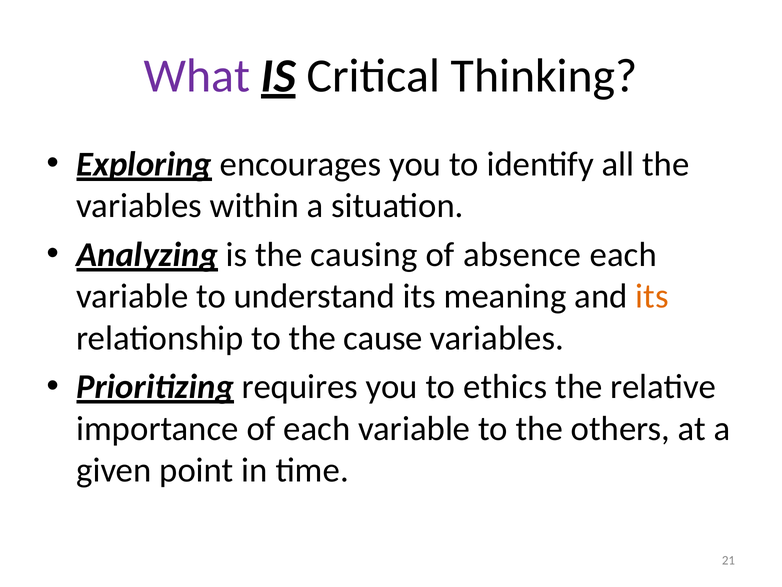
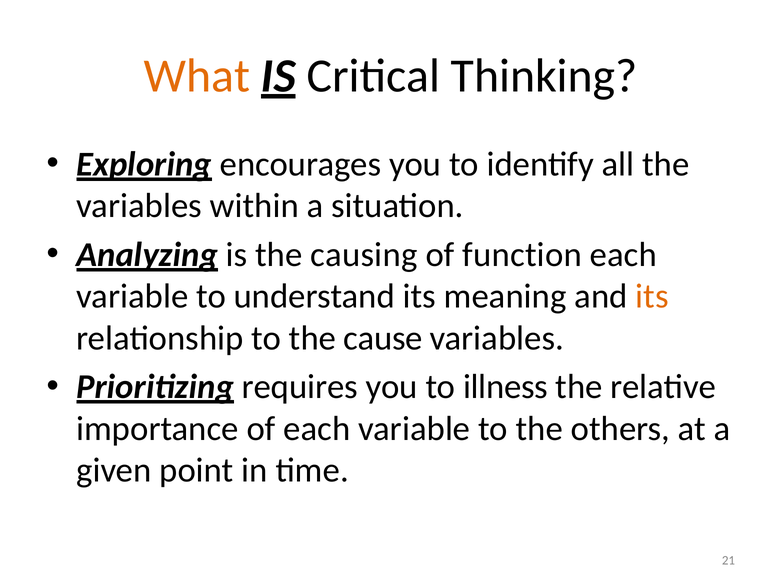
What colour: purple -> orange (197, 76)
absence: absence -> function (522, 254)
ethics: ethics -> illness (505, 387)
